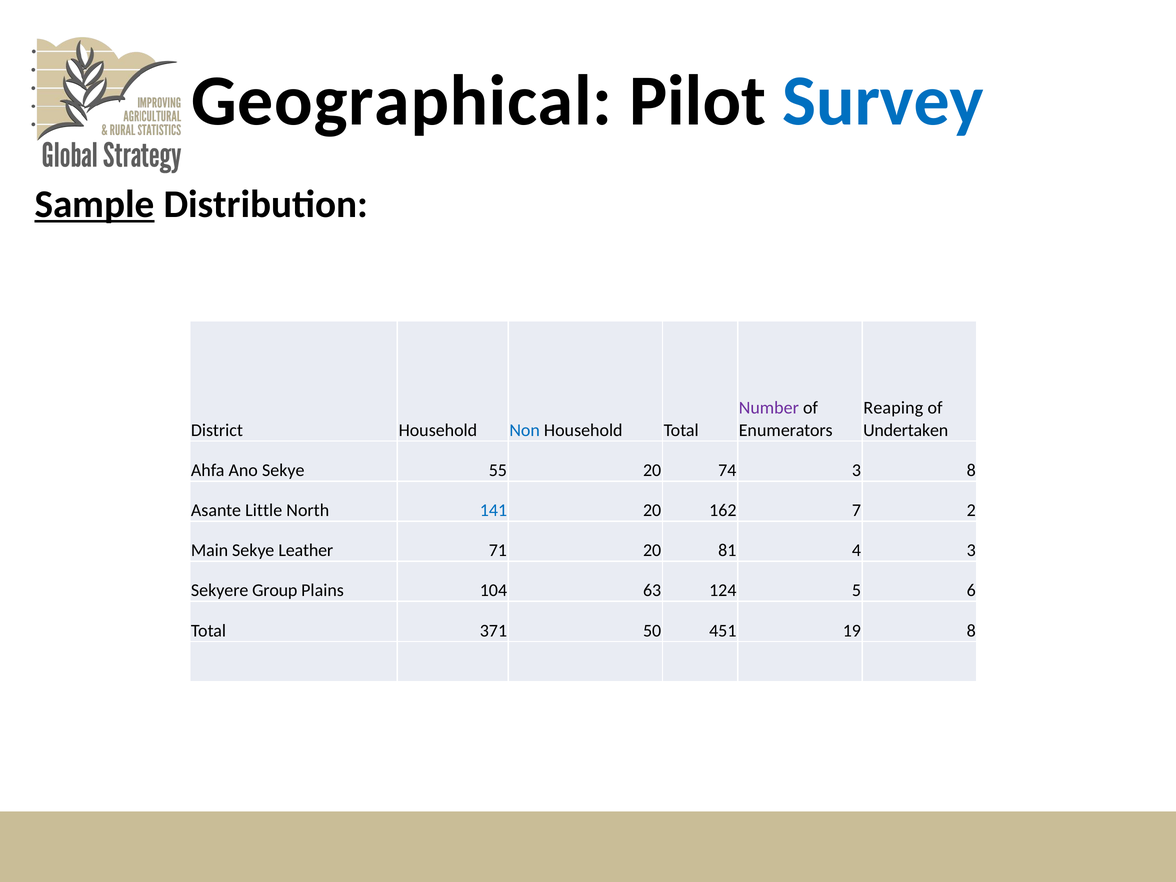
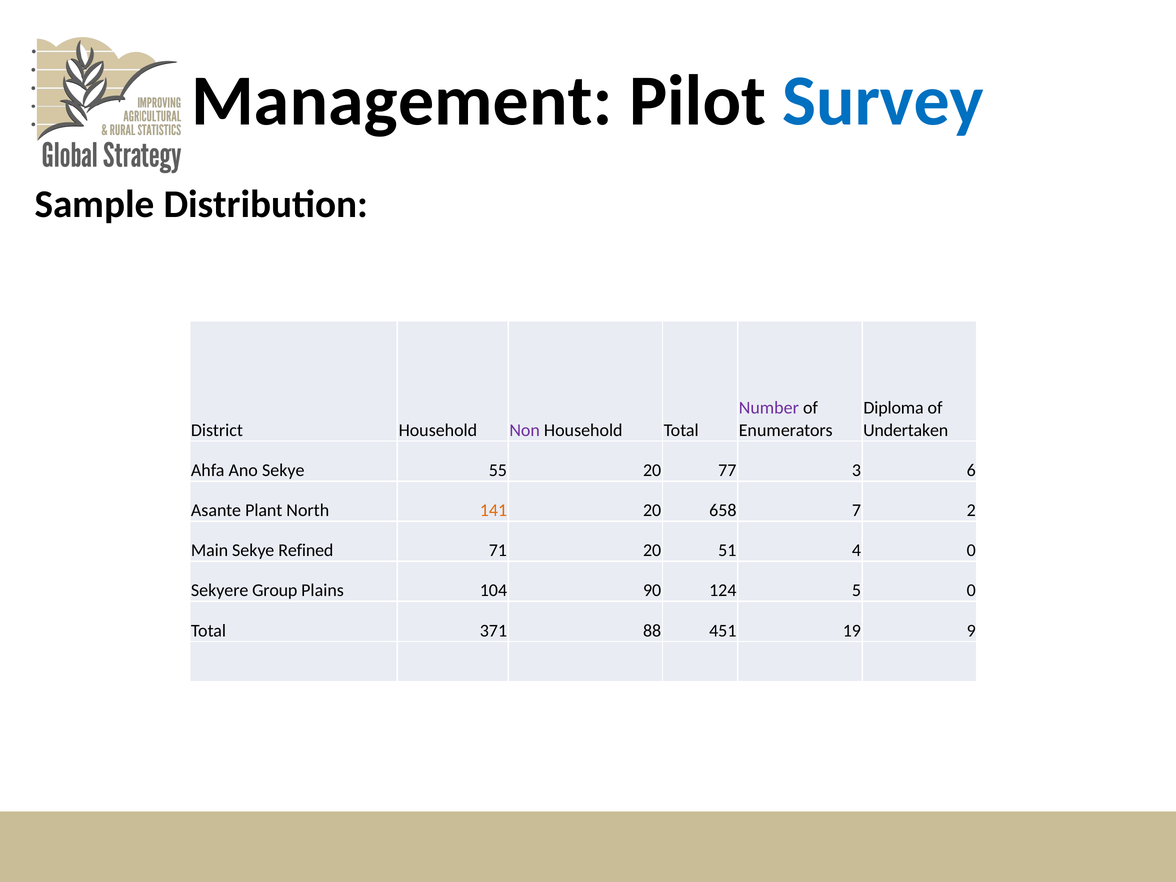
Geographical: Geographical -> Management (402, 101)
Sample underline: present -> none (95, 204)
Reaping: Reaping -> Diploma (894, 408)
Non colour: blue -> purple (525, 430)
74: 74 -> 77 (727, 470)
3 8: 8 -> 6 (971, 470)
Little: Little -> Plant (264, 510)
141 colour: blue -> orange (493, 510)
162: 162 -> 658 (723, 510)
Leather: Leather -> Refined (306, 550)
81: 81 -> 51 (727, 550)
4 3: 3 -> 0 (971, 550)
63: 63 -> 90 (652, 591)
5 6: 6 -> 0 (971, 591)
50: 50 -> 88 (652, 631)
19 8: 8 -> 9 (971, 631)
